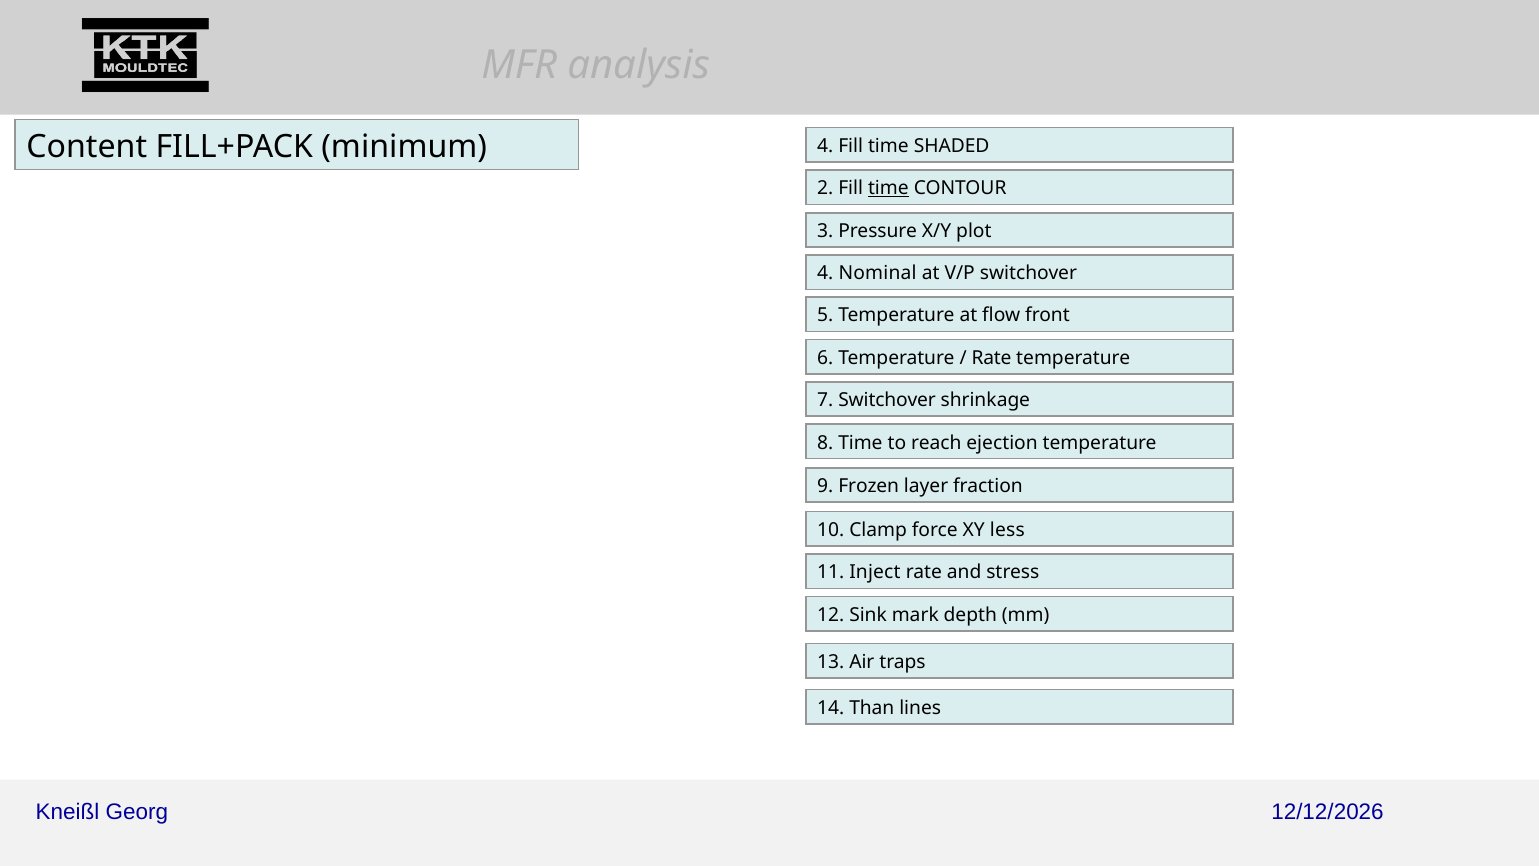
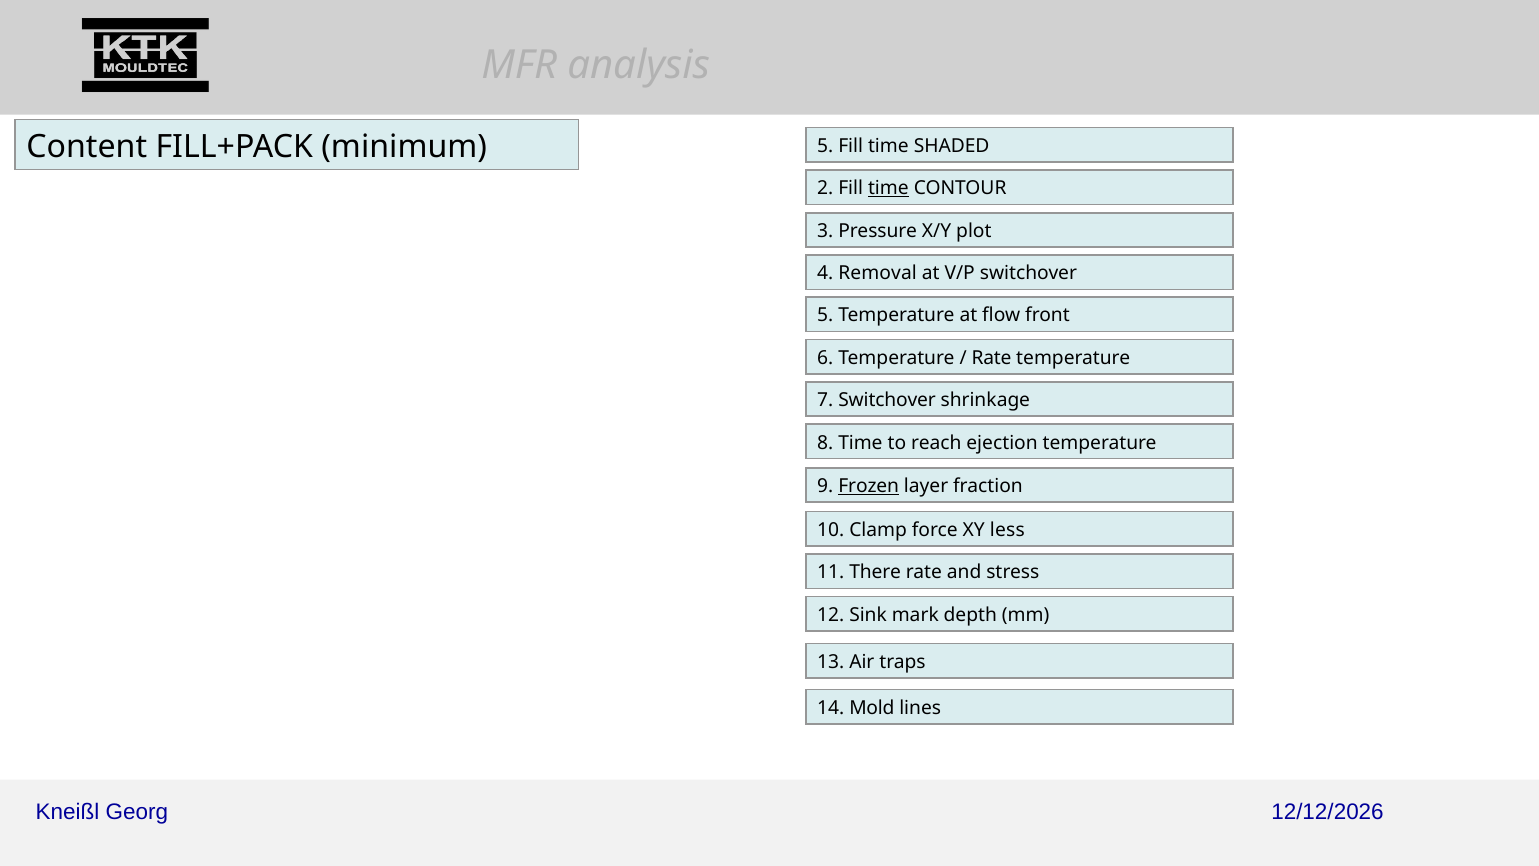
minimum 4: 4 -> 5 (825, 146)
Nominal: Nominal -> Removal (878, 273)
Frozen underline: none -> present (869, 486)
Inject: Inject -> There (875, 572)
Than: Than -> Mold (872, 708)
